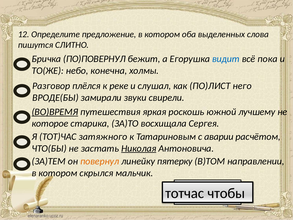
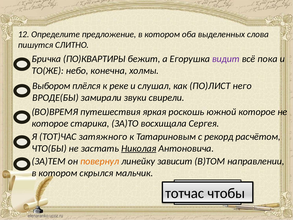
ПО)ПОВЕРНУЛ: ПО)ПОВЕРНУЛ -> ПО)КВАРТИРЫ (94, 59)
видит colour: blue -> purple (226, 59)
Разговор: Разговор -> Выбором (51, 86)
ВО)ВРЕМЯ underline: present -> none (55, 112)
южной лучшему: лучшему -> которое (257, 112)
аварии: аварии -> рекорд (219, 136)
пятерку: пятерку -> зависит (175, 161)
